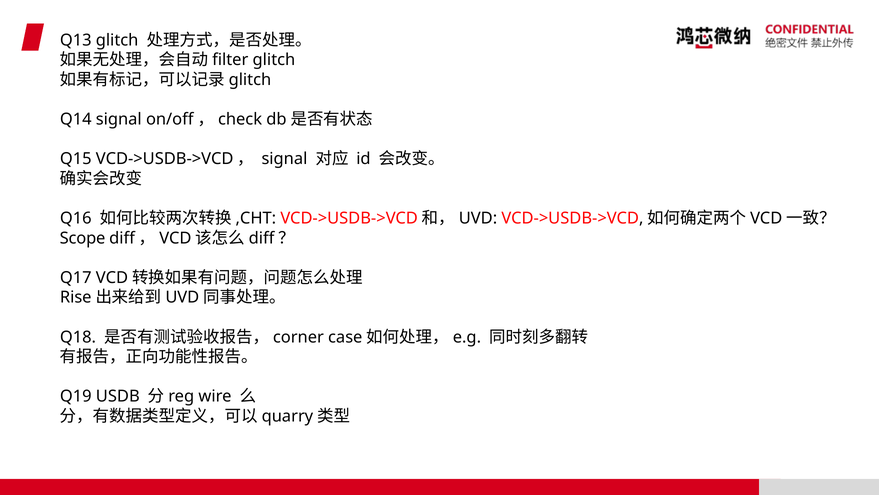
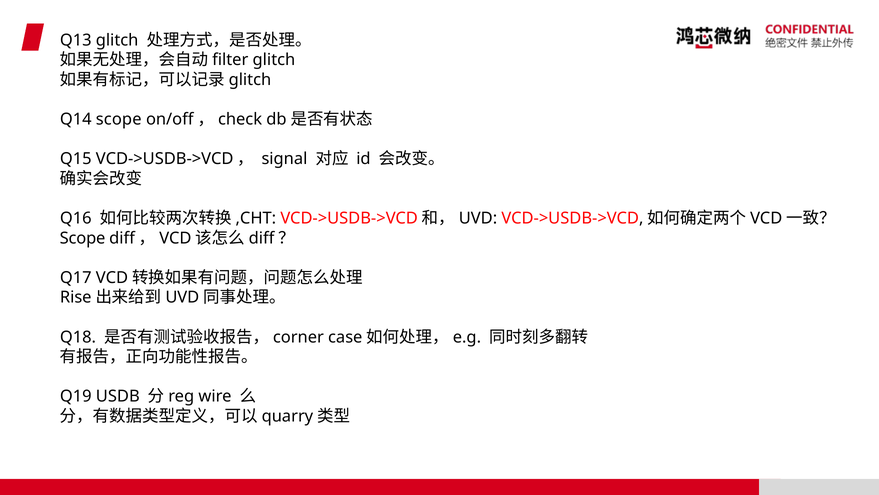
Q14 signal: signal -> scope (119, 119)
